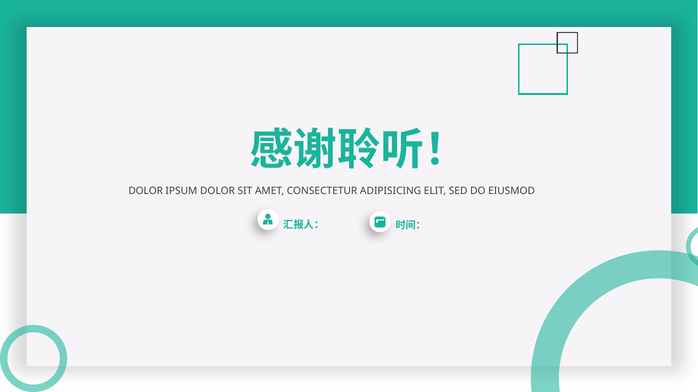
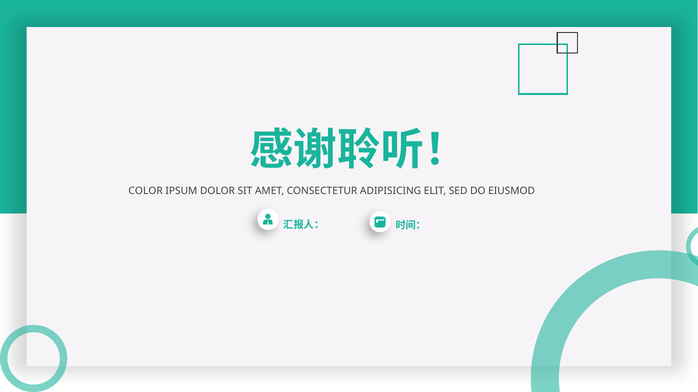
DOLOR: DOLOR -> COLOR (146, 191)
